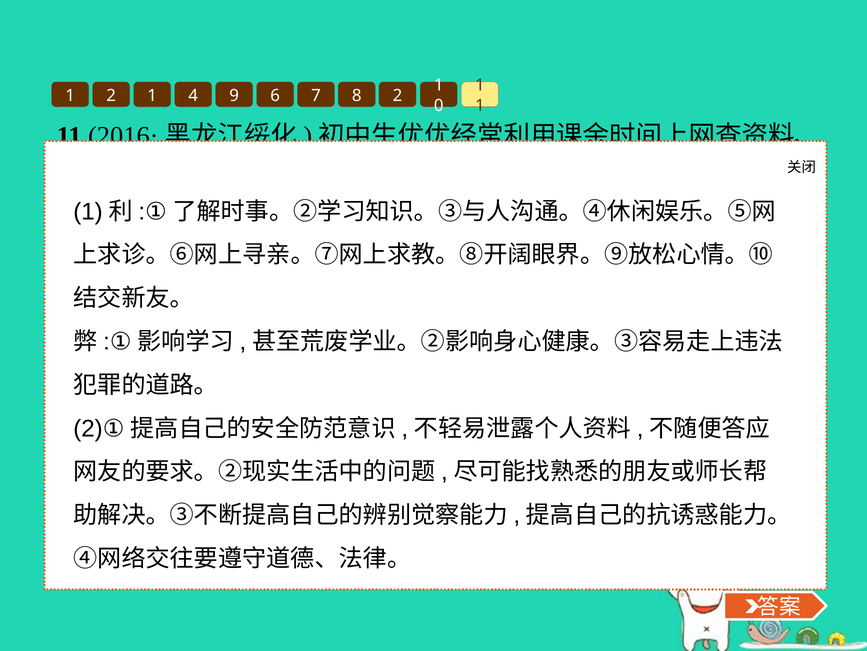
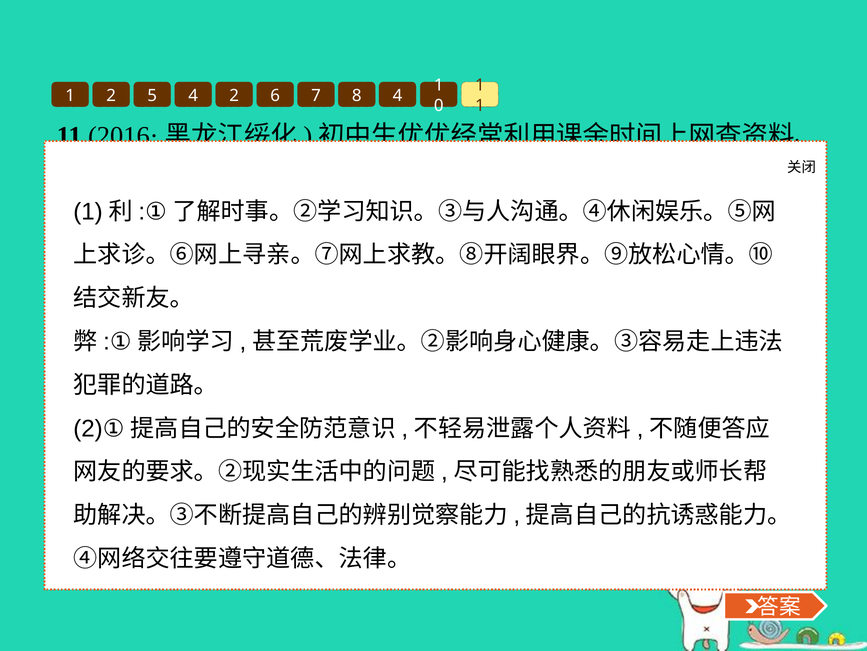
1 2 1: 1 -> 5 (152, 95)
4 9: 9 -> 2 (234, 95)
8 2: 2 -> 4 (398, 95)
